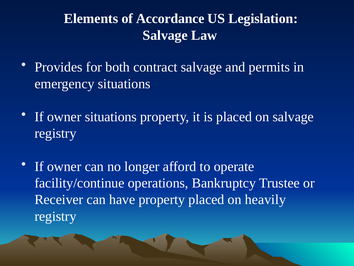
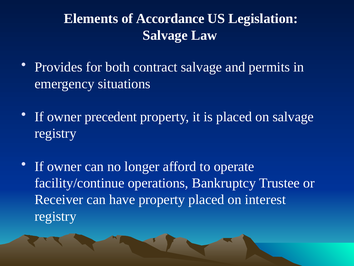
owner situations: situations -> precedent (111, 117)
heavily: heavily -> interest (265, 199)
